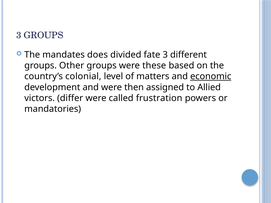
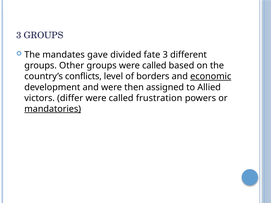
does: does -> gave (98, 55)
groups were these: these -> called (154, 66)
colonial: colonial -> conflicts (83, 76)
matters: matters -> borders (153, 76)
mandatories underline: none -> present (53, 109)
